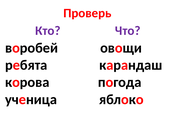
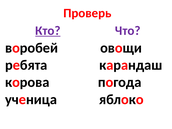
Кто underline: none -> present (48, 31)
